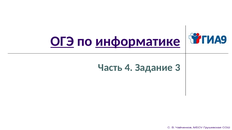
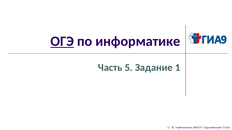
информатике underline: present -> none (138, 41)
4: 4 -> 5 (129, 68)
3: 3 -> 1 (178, 68)
